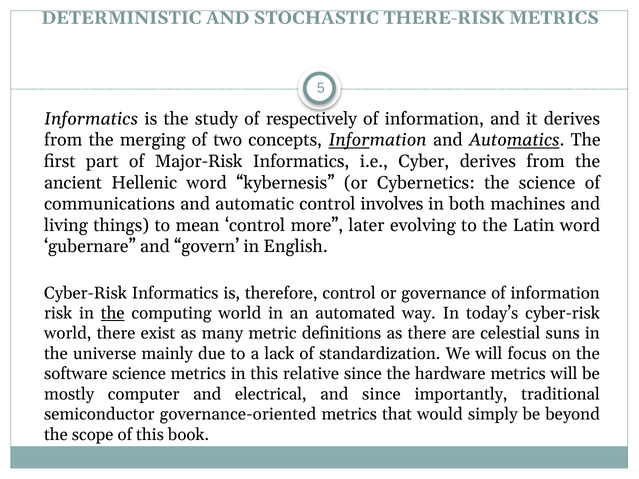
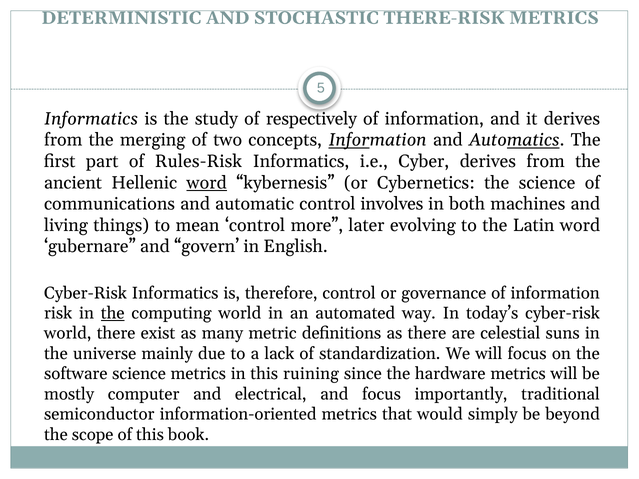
Major-Risk: Major-Risk -> Rules-Risk (198, 161)
word underline: none -> present (207, 183)
relative: relative -> ruining (311, 374)
and since: since -> focus (382, 394)
governance-oriented: governance-oriented -> information-oriented (238, 414)
